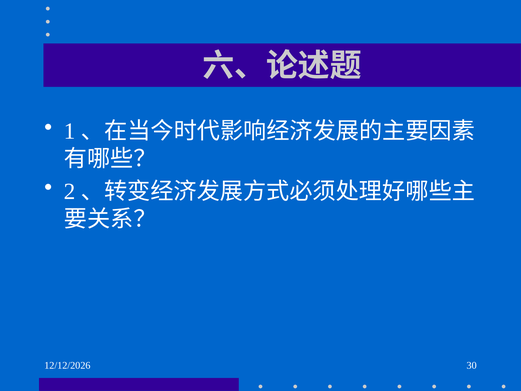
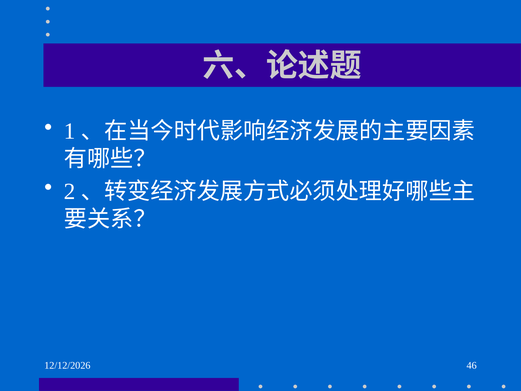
30: 30 -> 46 (472, 365)
